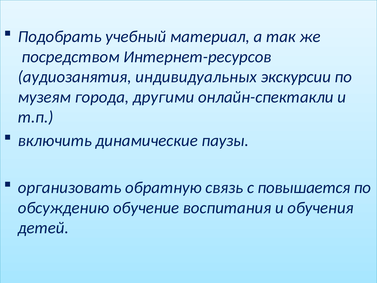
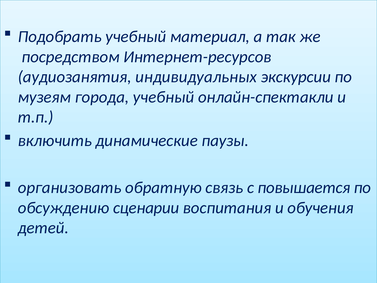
города другими: другими -> учебный (164, 97)
обучение: обучение -> сценарии (146, 208)
